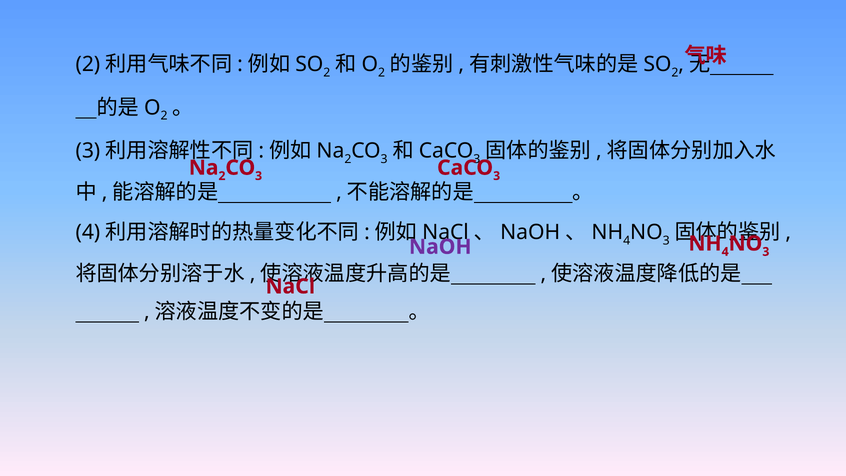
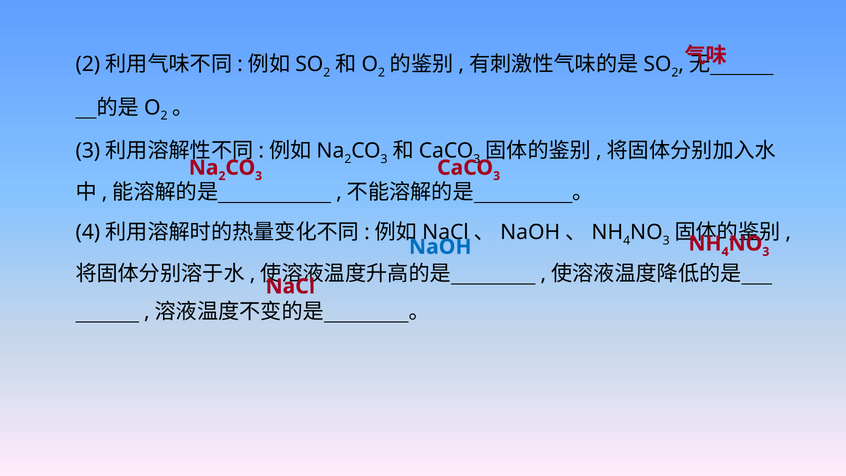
NaOH colour: purple -> blue (440, 247)
